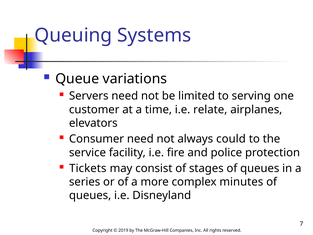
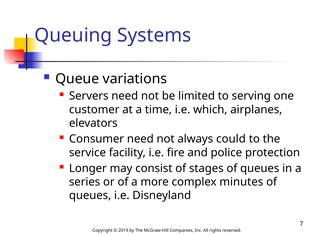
relate: relate -> which (210, 109)
Tickets: Tickets -> Longer (88, 168)
